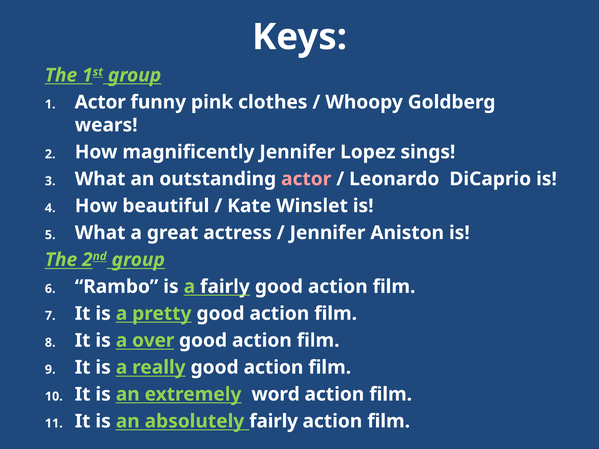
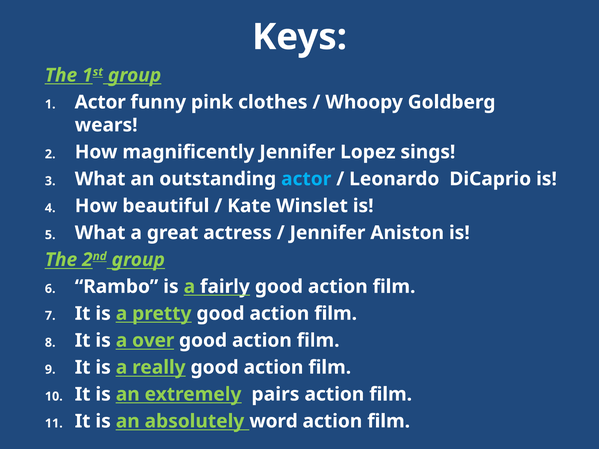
actor colour: pink -> light blue (306, 179)
word: word -> pairs (275, 394)
absolutely fairly: fairly -> word (274, 421)
